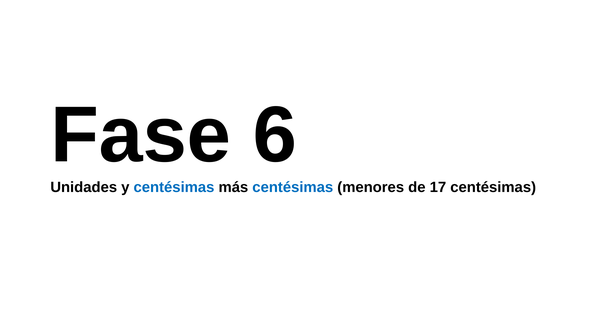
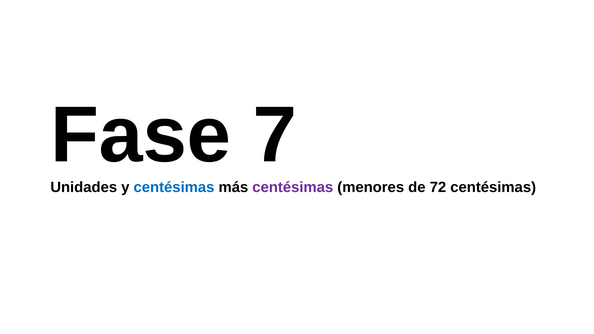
6: 6 -> 7 (275, 135)
centésimas colour: blue -> purple (293, 187)
17: 17 -> 72 (438, 187)
